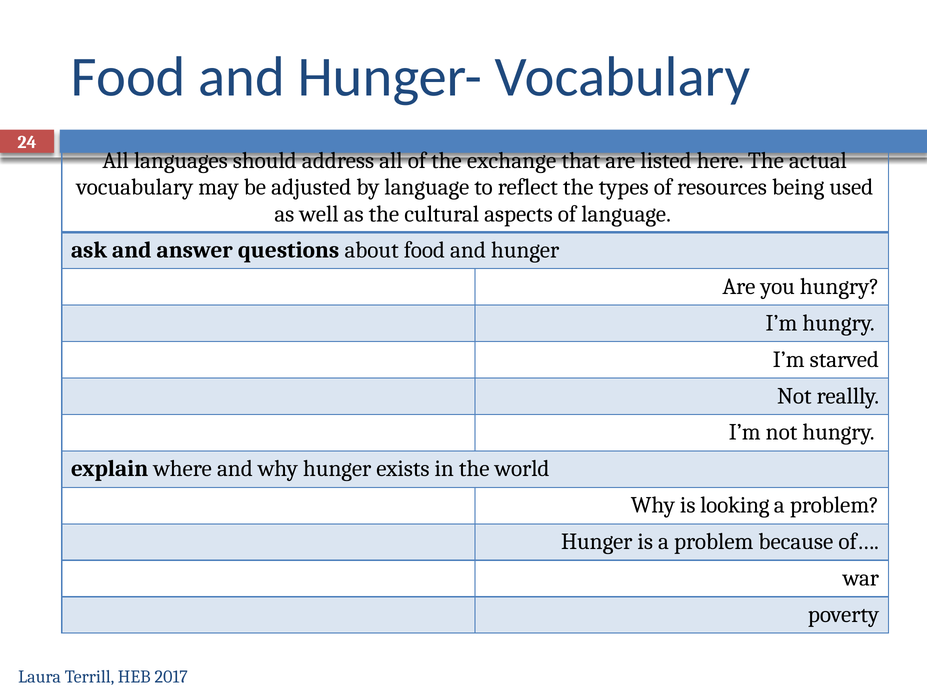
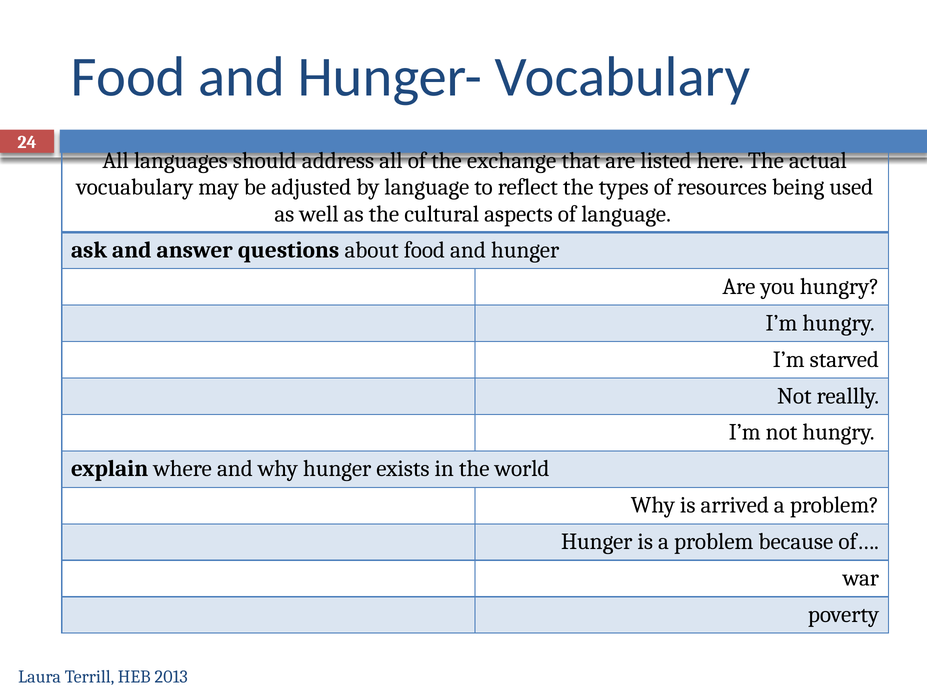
looking: looking -> arrived (735, 505)
2017: 2017 -> 2013 (171, 677)
